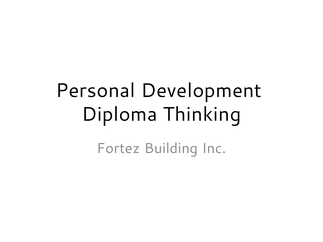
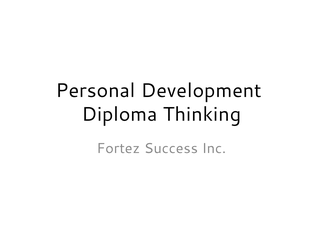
Building: Building -> Success (171, 149)
